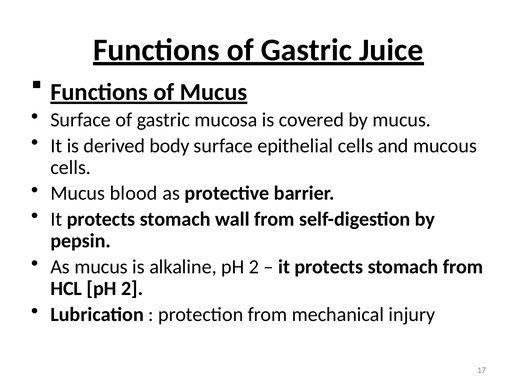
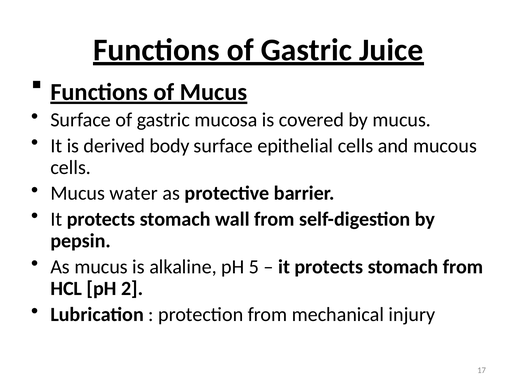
blood: blood -> water (134, 193)
alkaline pH 2: 2 -> 5 (254, 267)
